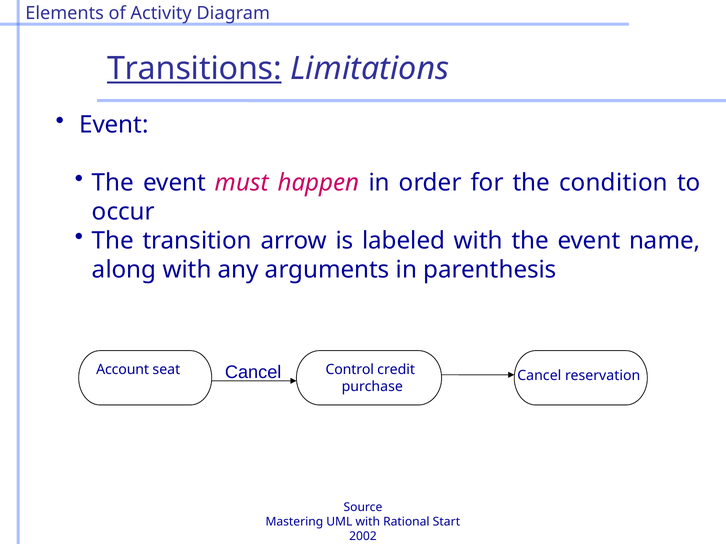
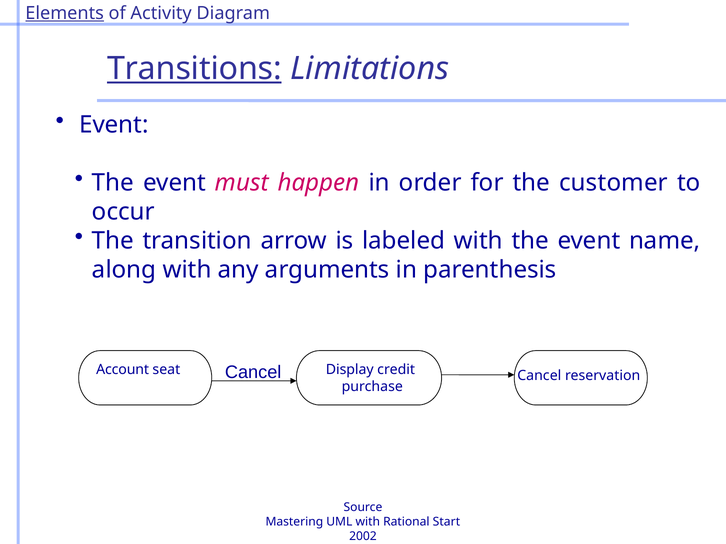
Elements underline: none -> present (65, 13)
condition: condition -> customer (613, 183)
Control: Control -> Display (350, 370)
